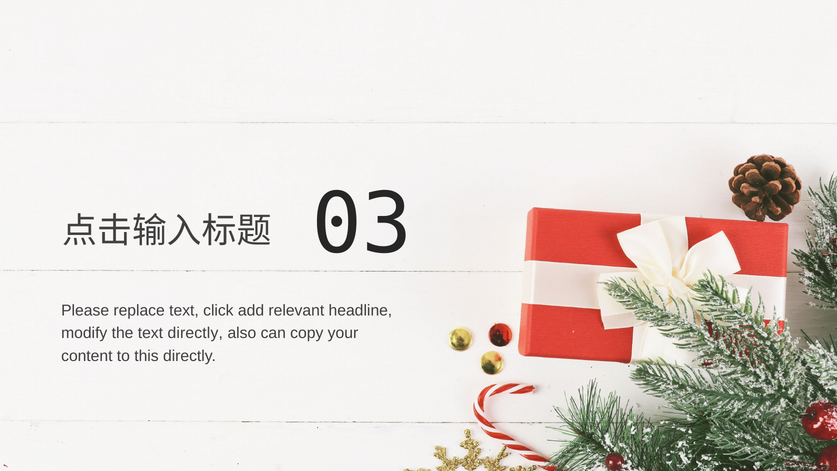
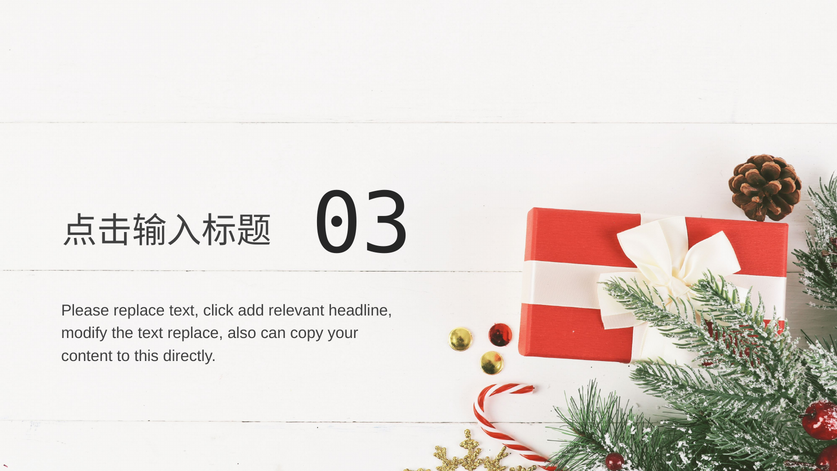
text directly: directly -> replace (195, 333)
